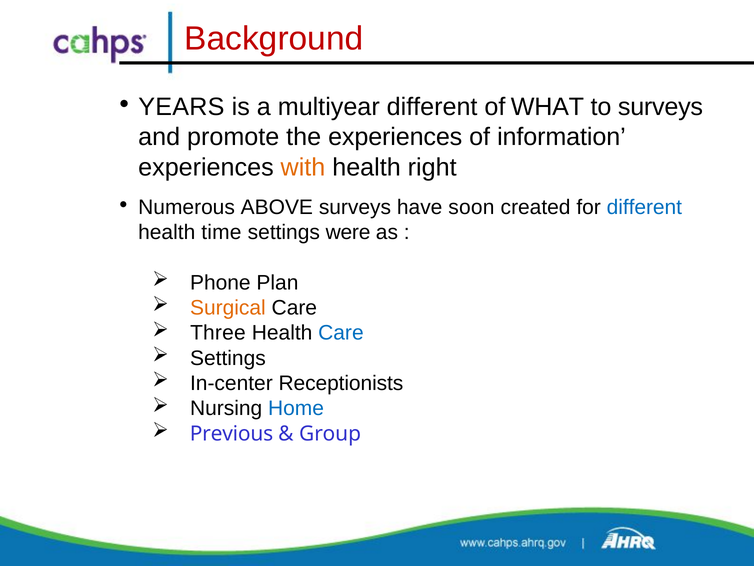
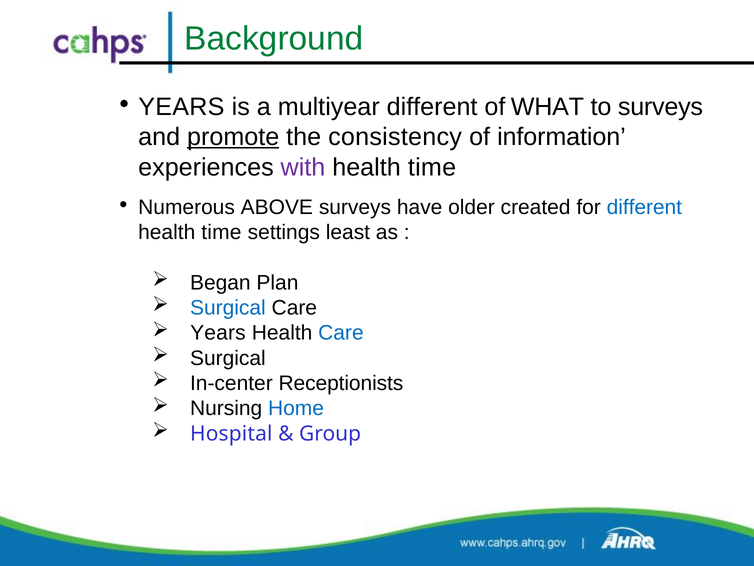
Background colour: red -> green (274, 39)
promote underline: none -> present (233, 137)
the experiences: experiences -> consistency (395, 137)
with colour: orange -> purple (303, 167)
right: right -> time (432, 167)
soon: soon -> older (471, 207)
were: were -> least (348, 232)
Phone: Phone -> Began (220, 282)
Surgical colour: orange -> blue (228, 308)
Three: Three -> Years (218, 333)
Settings: Settings -> Surgical (228, 358)
Previous: Previous -> Hospital (231, 433)
